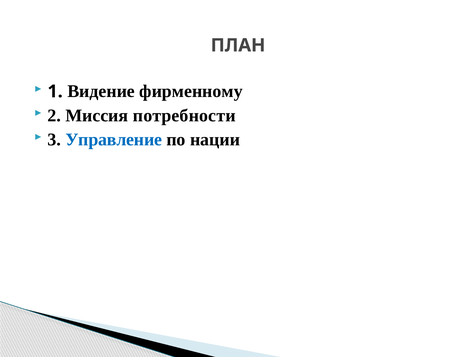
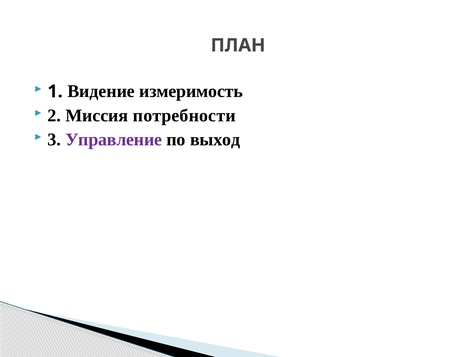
фирменному: фирменному -> измеримость (191, 91)
Управление colour: blue -> purple (114, 140)
нации: нации -> выход (215, 140)
